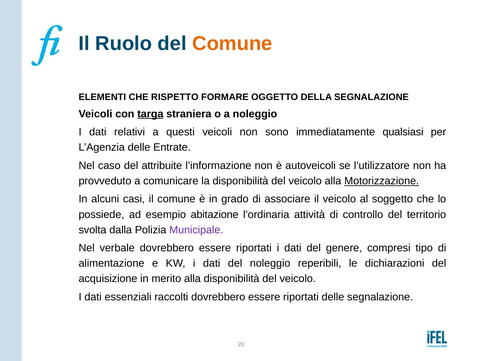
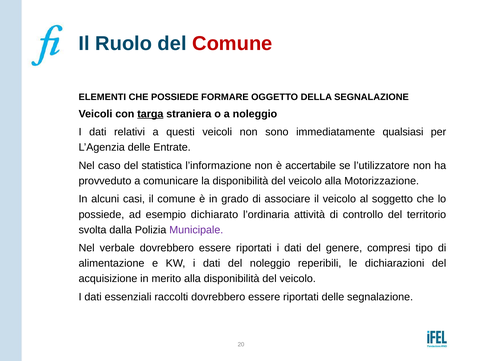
Comune colour: orange -> red (232, 44)
CHE RISPETTO: RISPETTO -> POSSIEDE (175, 97)
attribuite: attribuite -> statistica (162, 166)
autoveicoli: autoveicoli -> accertabile (311, 166)
Motorizzazione underline: present -> none (382, 181)
abitazione: abitazione -> dichiarato (214, 215)
